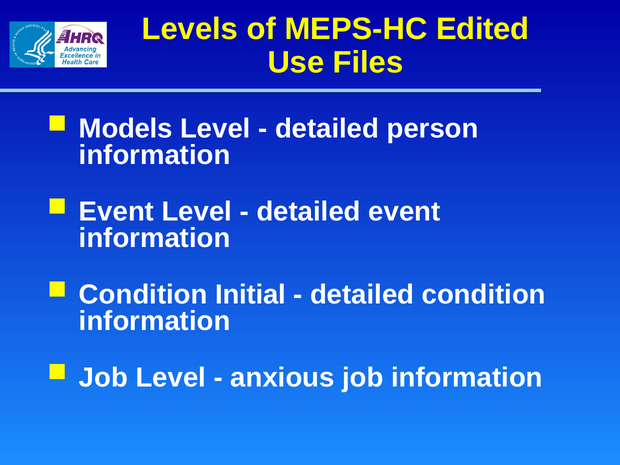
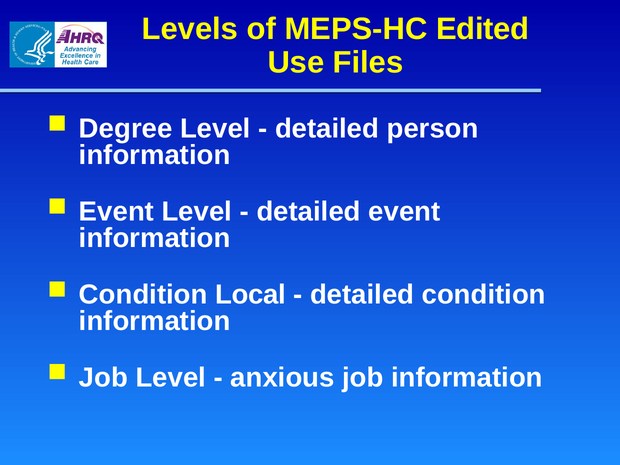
Models: Models -> Degree (126, 129)
Initial: Initial -> Local (250, 295)
